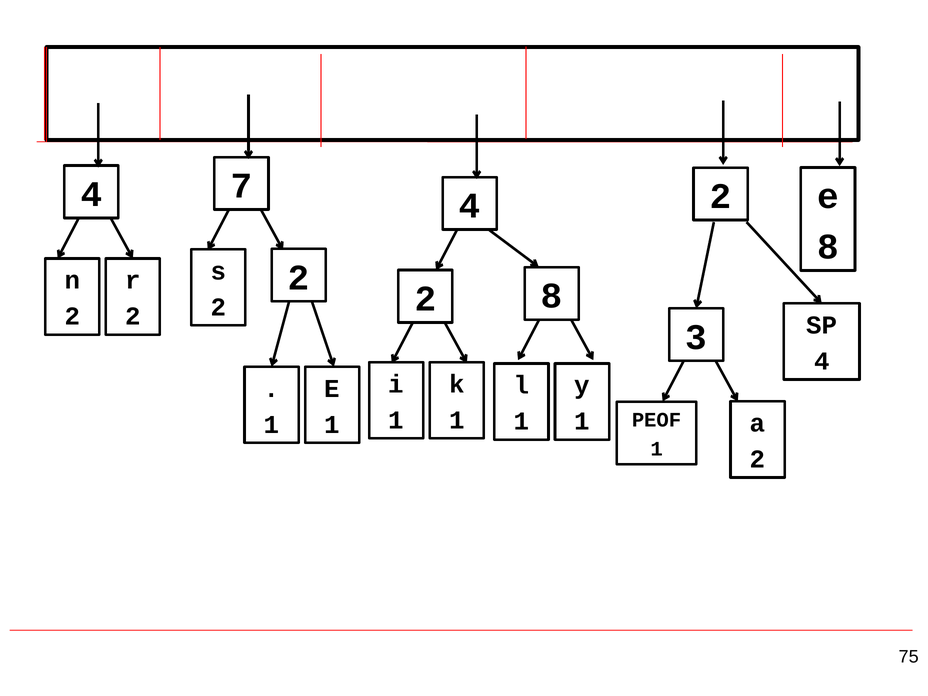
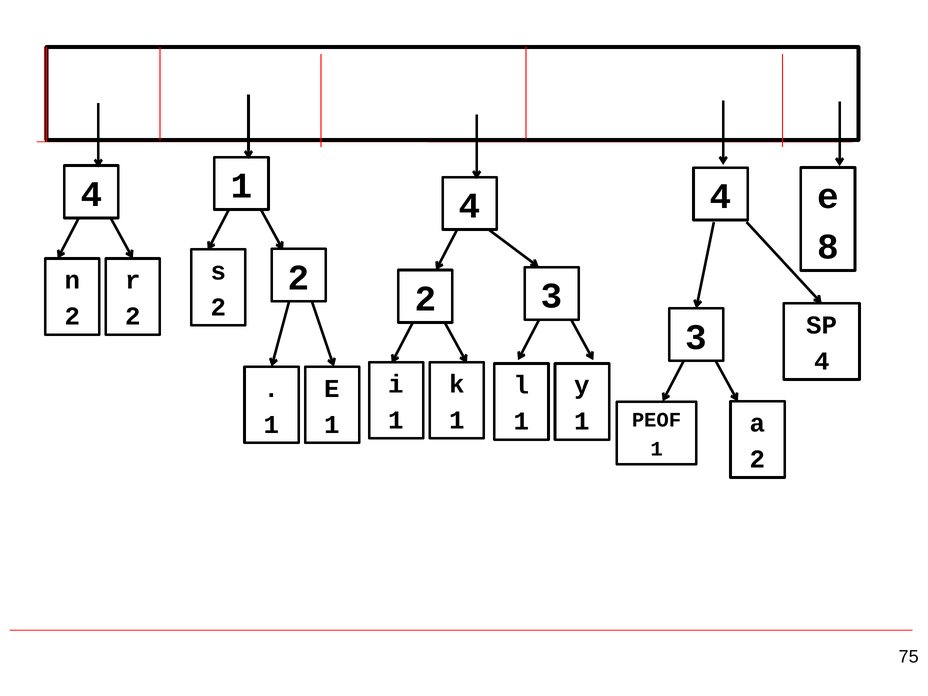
4 7: 7 -> 1 (242, 186)
4 2: 2 -> 4 (721, 196)
2 8: 8 -> 3 (552, 296)
